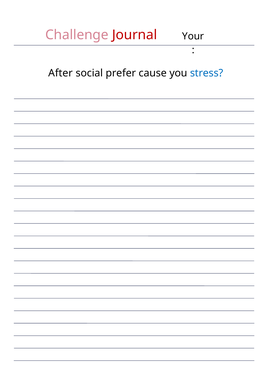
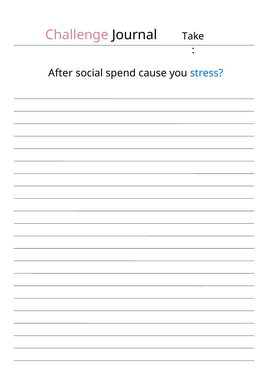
Journal colour: red -> black (135, 35)
Your: Your -> Take (193, 36)
prefer: prefer -> spend (121, 73)
